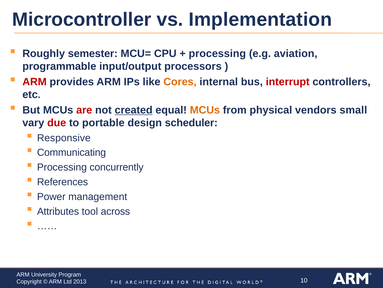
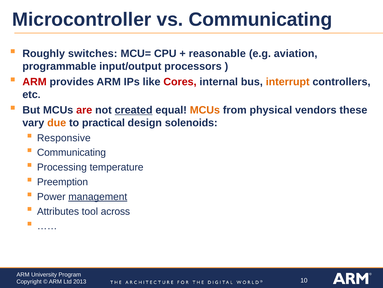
vs Implementation: Implementation -> Communicating (260, 19)
semester: semester -> switches (93, 53)
processing: processing -> reasonable (217, 53)
Cores colour: orange -> red (180, 82)
interrupt colour: red -> orange (288, 82)
small: small -> these (353, 110)
due colour: red -> orange (57, 123)
portable: portable -> practical (103, 123)
scheduler: scheduler -> solenoids (191, 123)
concurrently: concurrently -> temperature (117, 167)
References: References -> Preemption (63, 182)
management underline: none -> present (98, 196)
